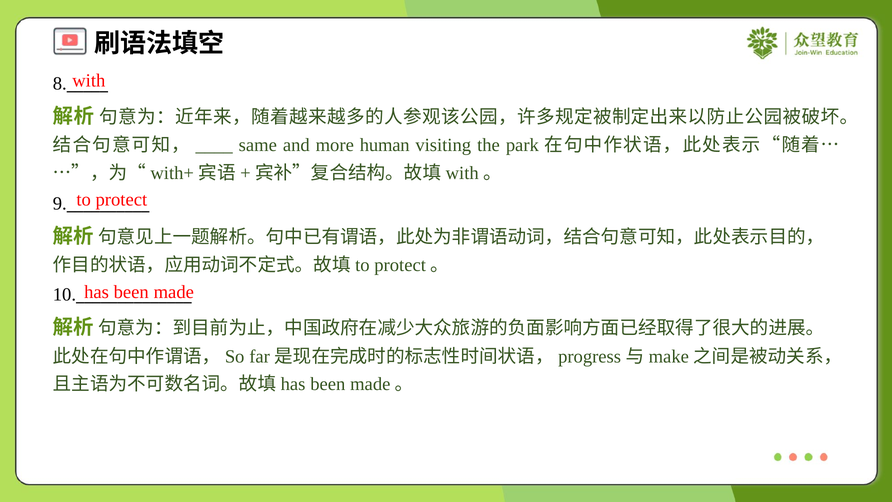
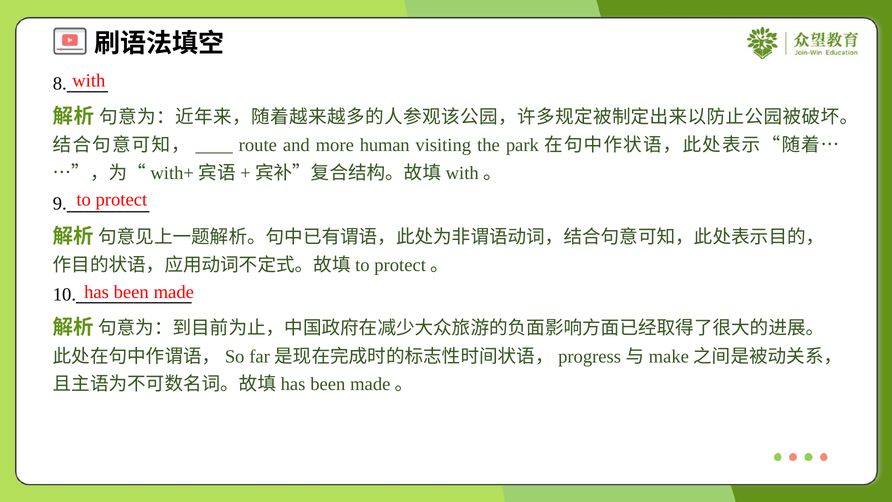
same: same -> route (258, 145)
